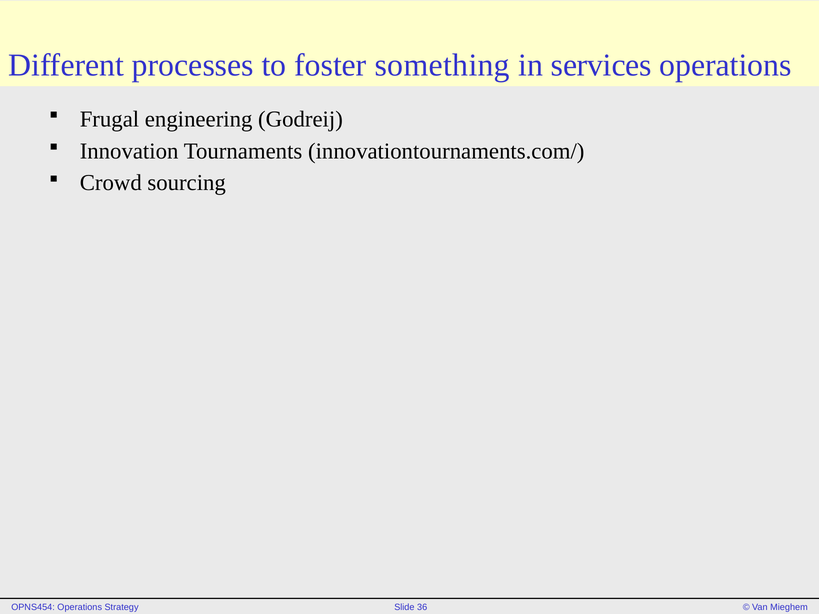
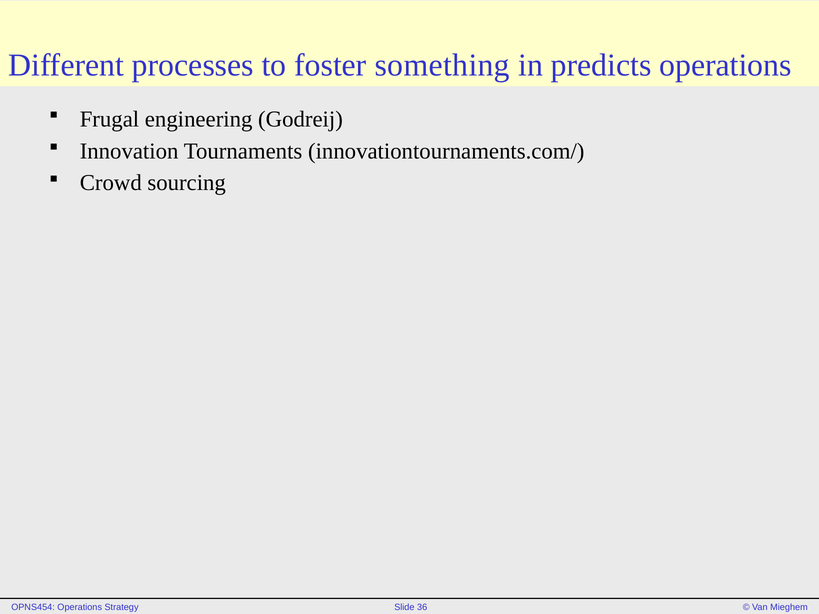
services: services -> predicts (601, 65)
